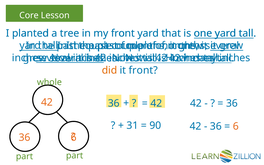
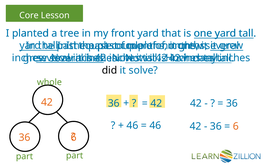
did colour: orange -> black (109, 70)
it front: front -> solve (143, 70)
31: 31 -> 46 (132, 126)
90: 90 -> 46 (155, 126)
